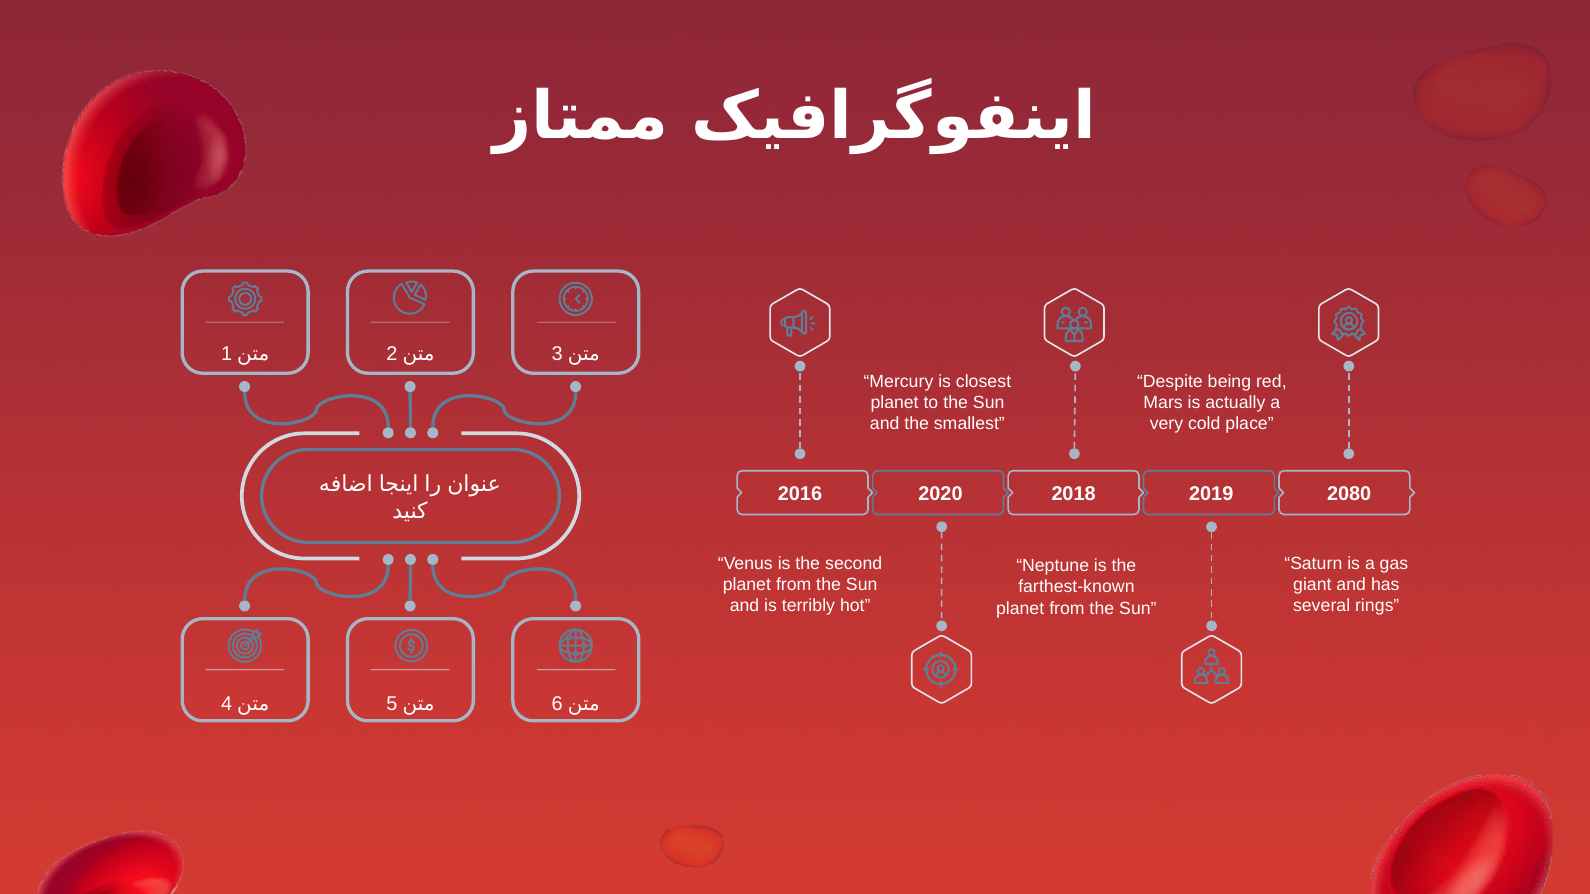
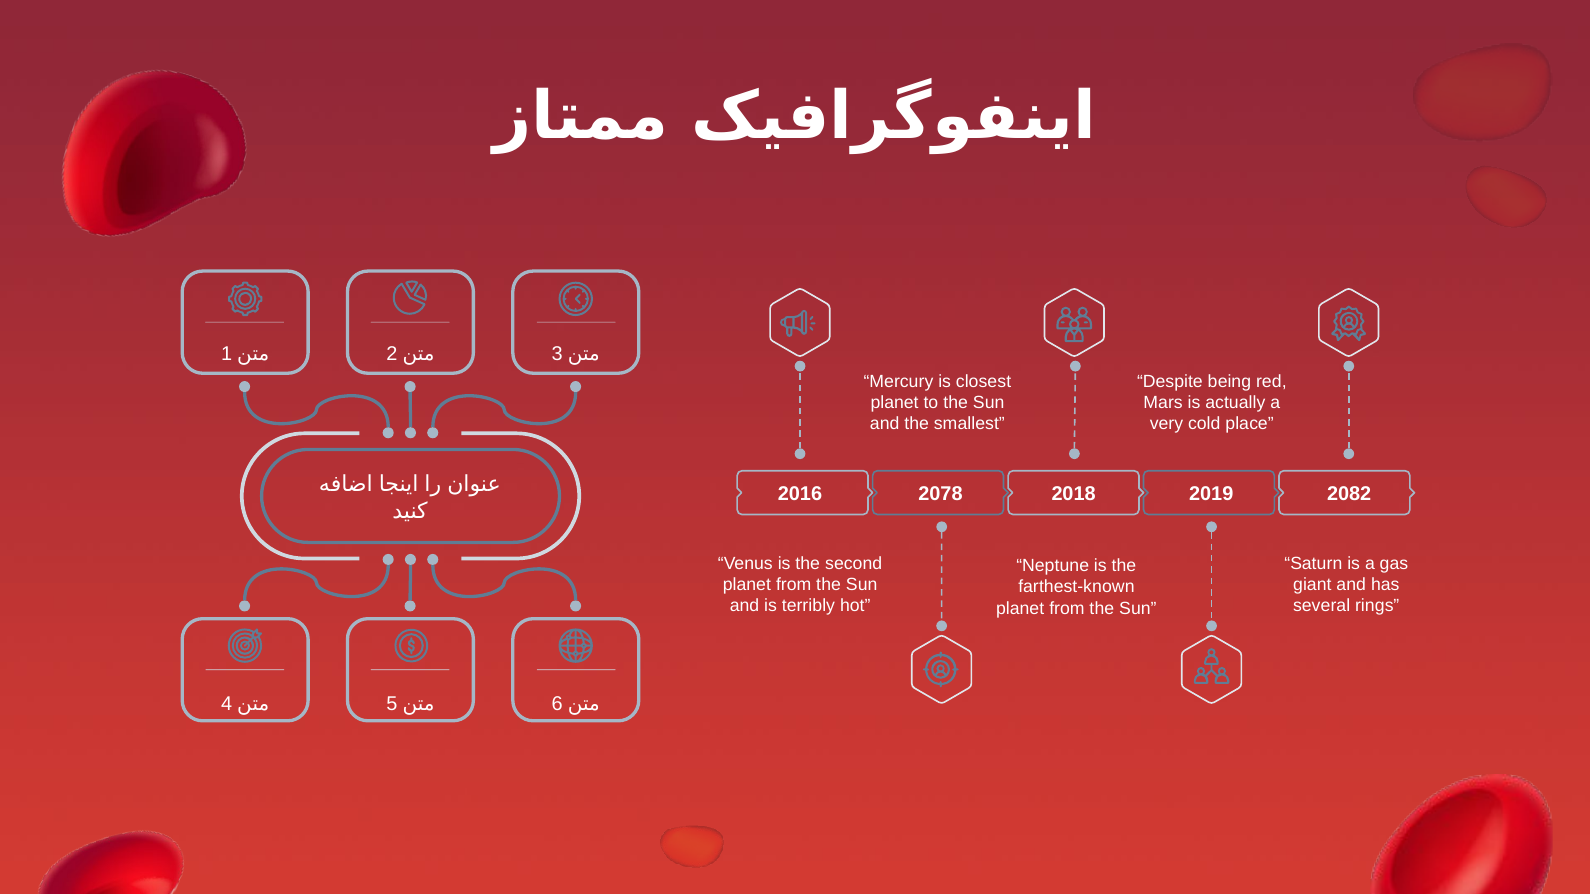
2020: 2020 -> 2078 (940, 494)
2080: 2080 -> 2082 (1349, 494)
